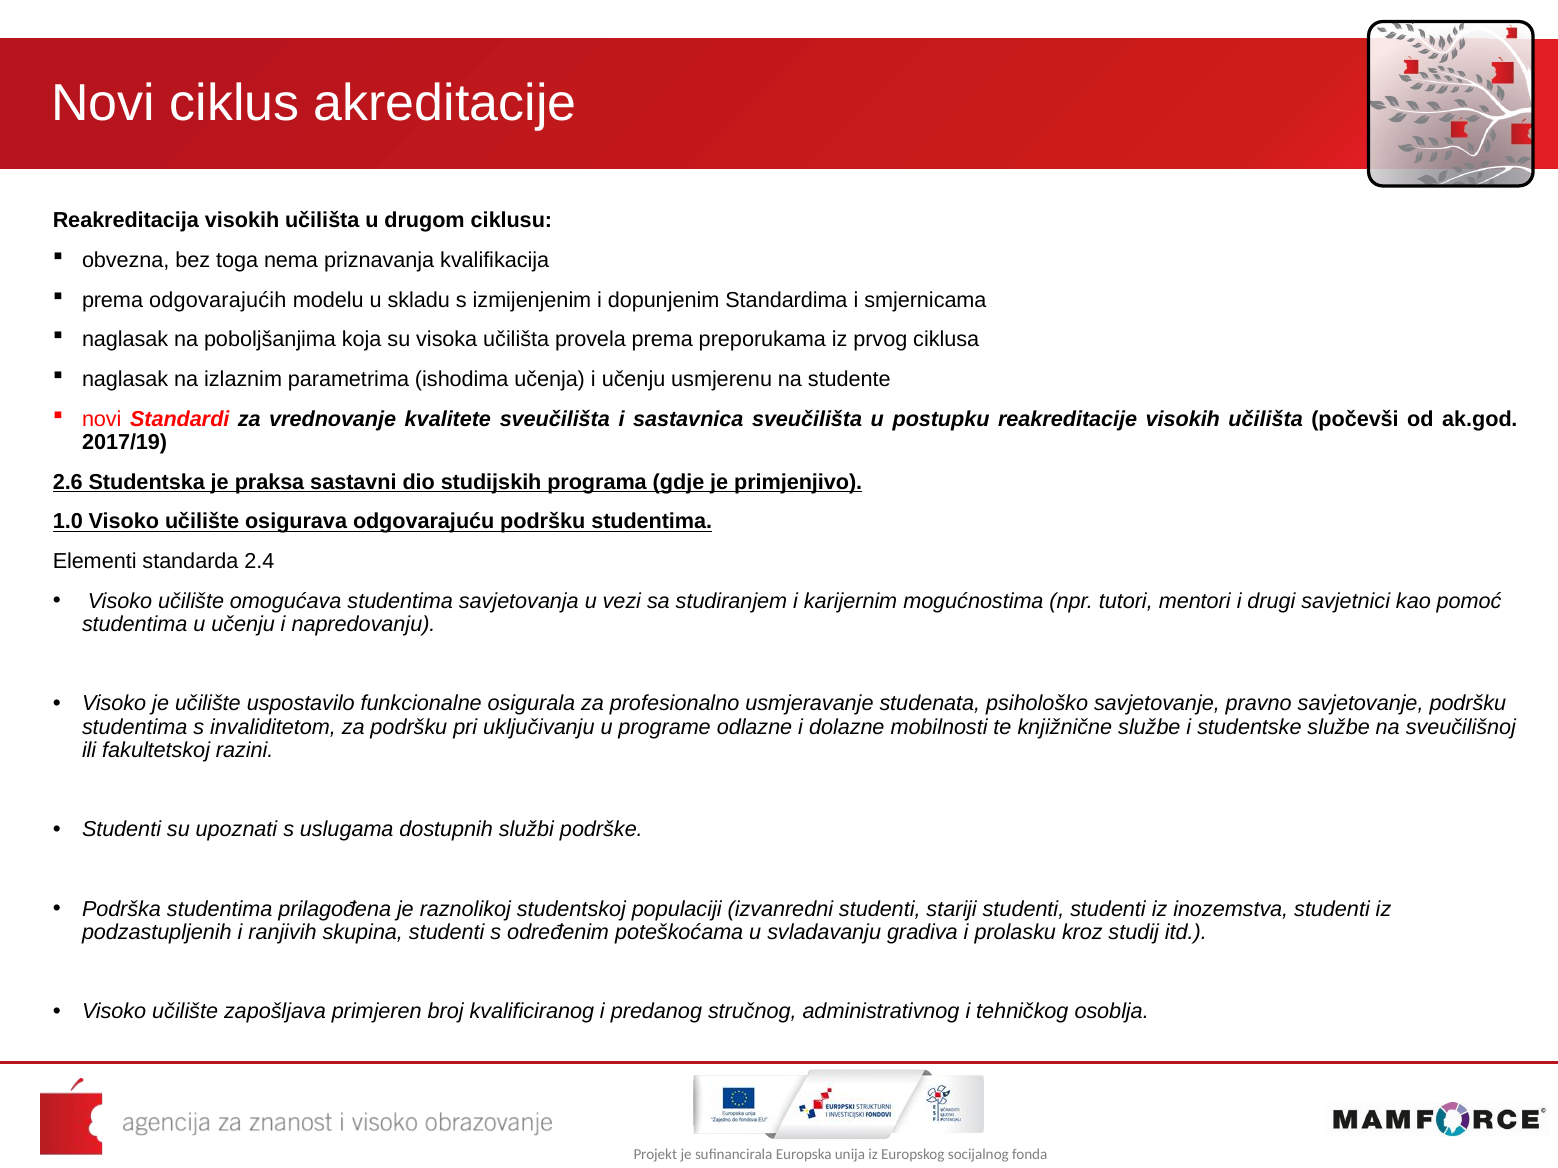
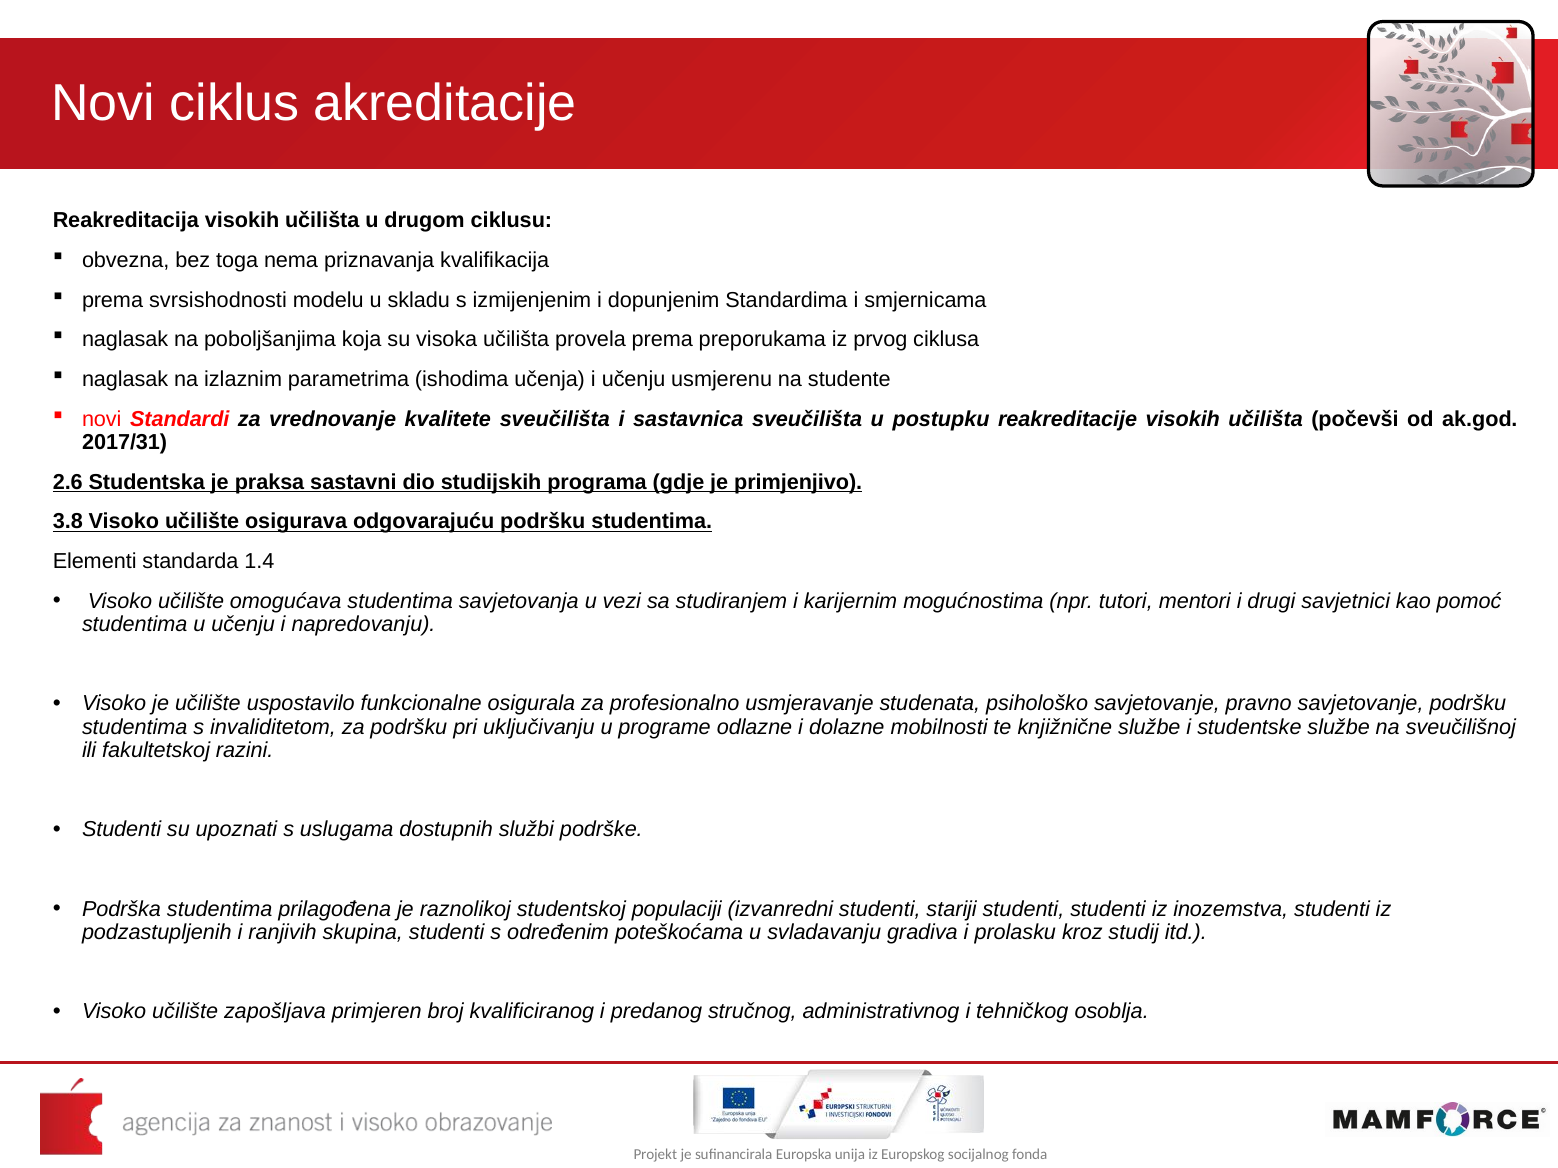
odgovarajućih: odgovarajućih -> svrsishodnosti (218, 300)
2017/19: 2017/19 -> 2017/31 (125, 443)
1.0: 1.0 -> 3.8 (68, 522)
2.4: 2.4 -> 1.4 (259, 562)
